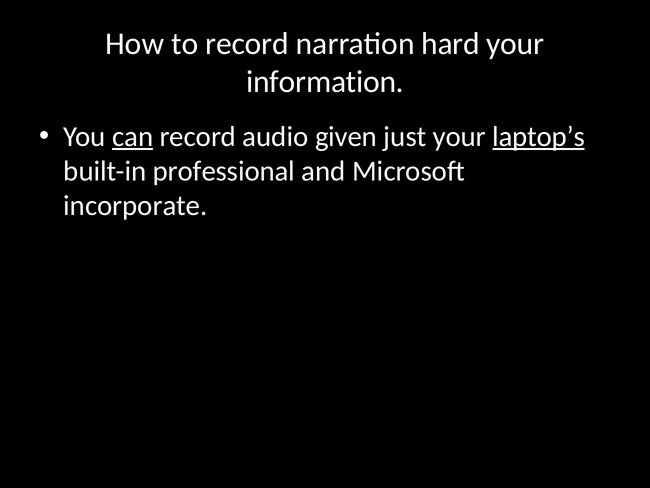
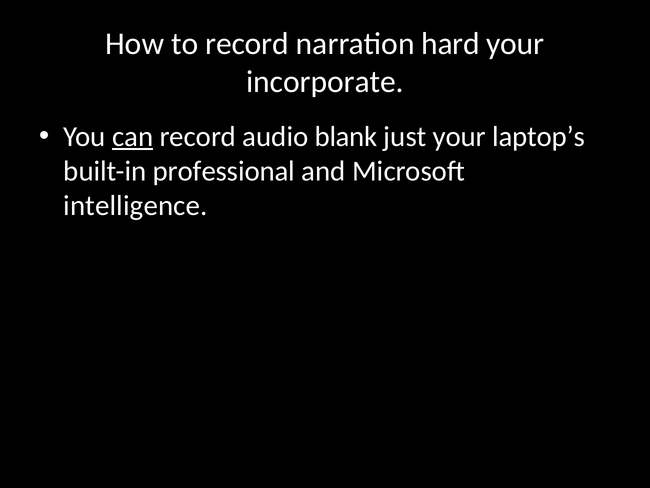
information: information -> incorporate (325, 82)
given: given -> blank (346, 136)
laptop’s underline: present -> none (539, 136)
incorporate: incorporate -> intelligence (135, 206)
